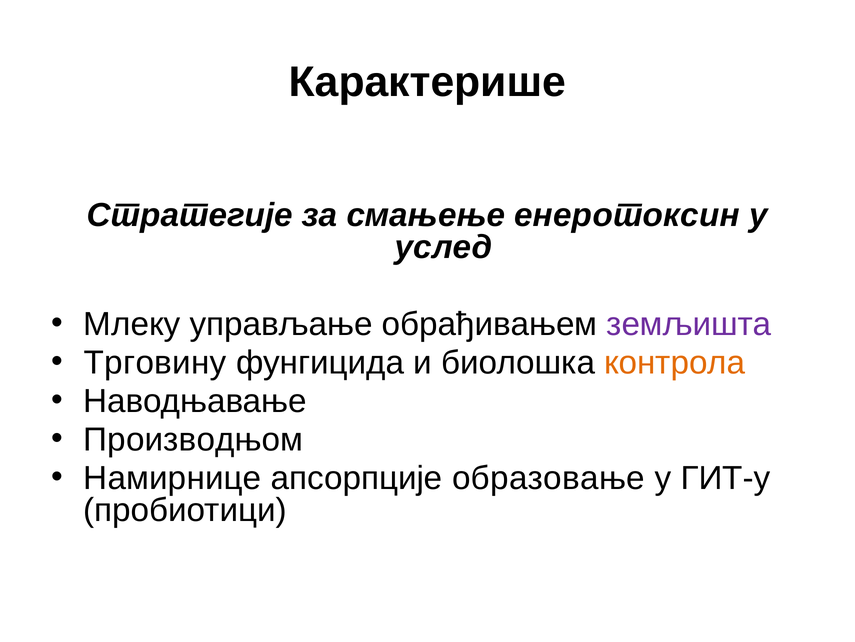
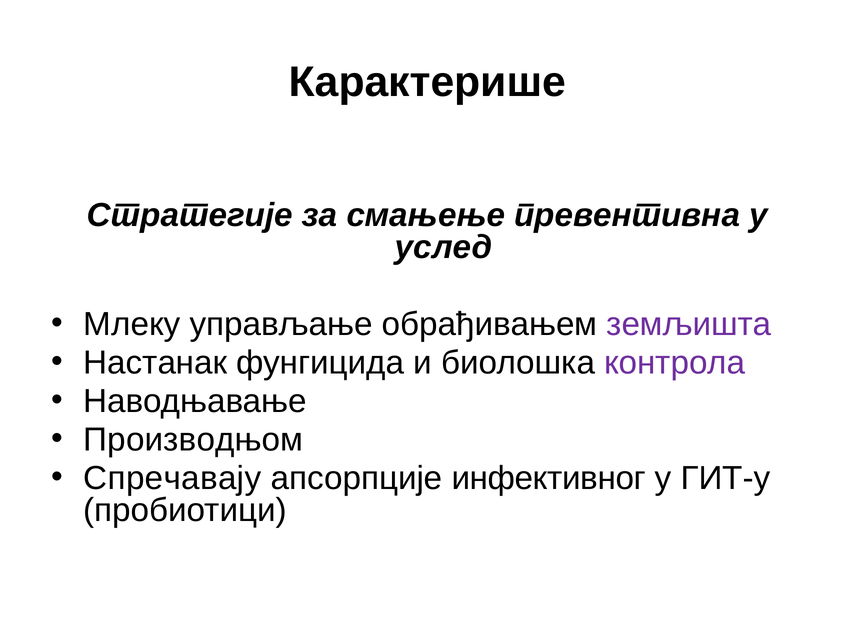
енеротоксин: енеротоксин -> превентивна (627, 215)
Трговину: Трговину -> Настанак (155, 362)
контрола colour: orange -> purple (675, 362)
Намирнице: Намирнице -> Спречавају (172, 478)
образовање: образовање -> инфективног (549, 478)
